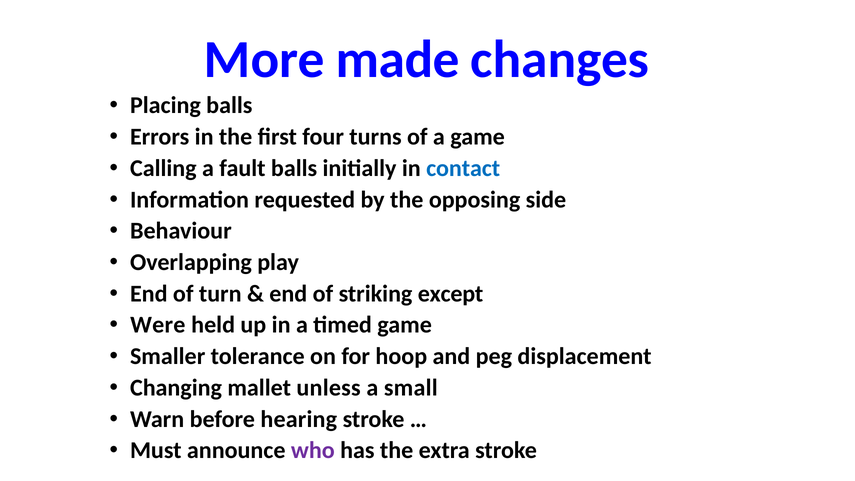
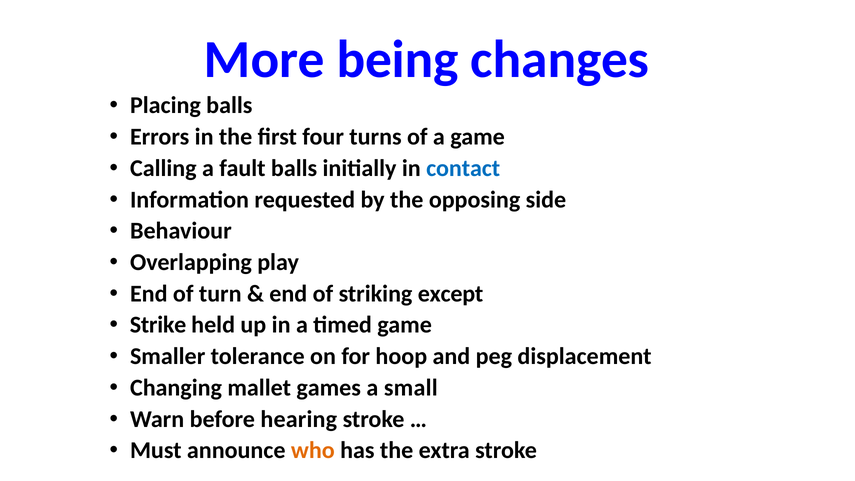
made: made -> being (398, 59)
Were: Were -> Strike (158, 325)
unless: unless -> games (329, 388)
who colour: purple -> orange (313, 450)
